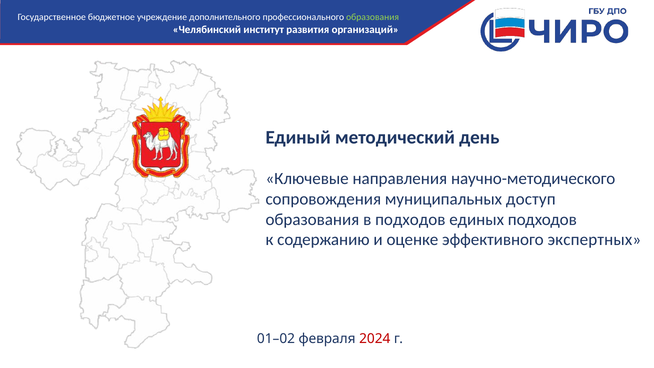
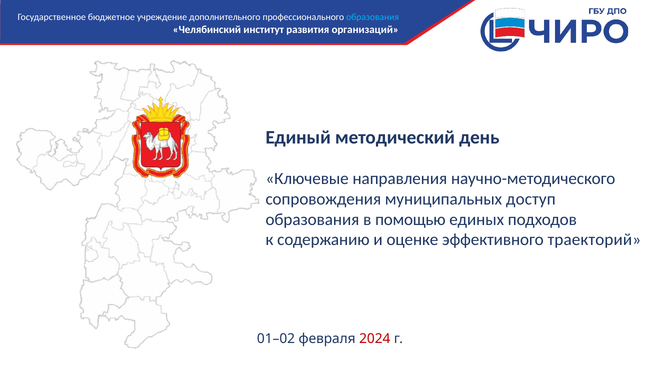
образования colour: light green -> light blue (373, 17)
в подходов: подходов -> помощью (410, 219)
экспертных: экспертных -> траекторий (594, 240)
